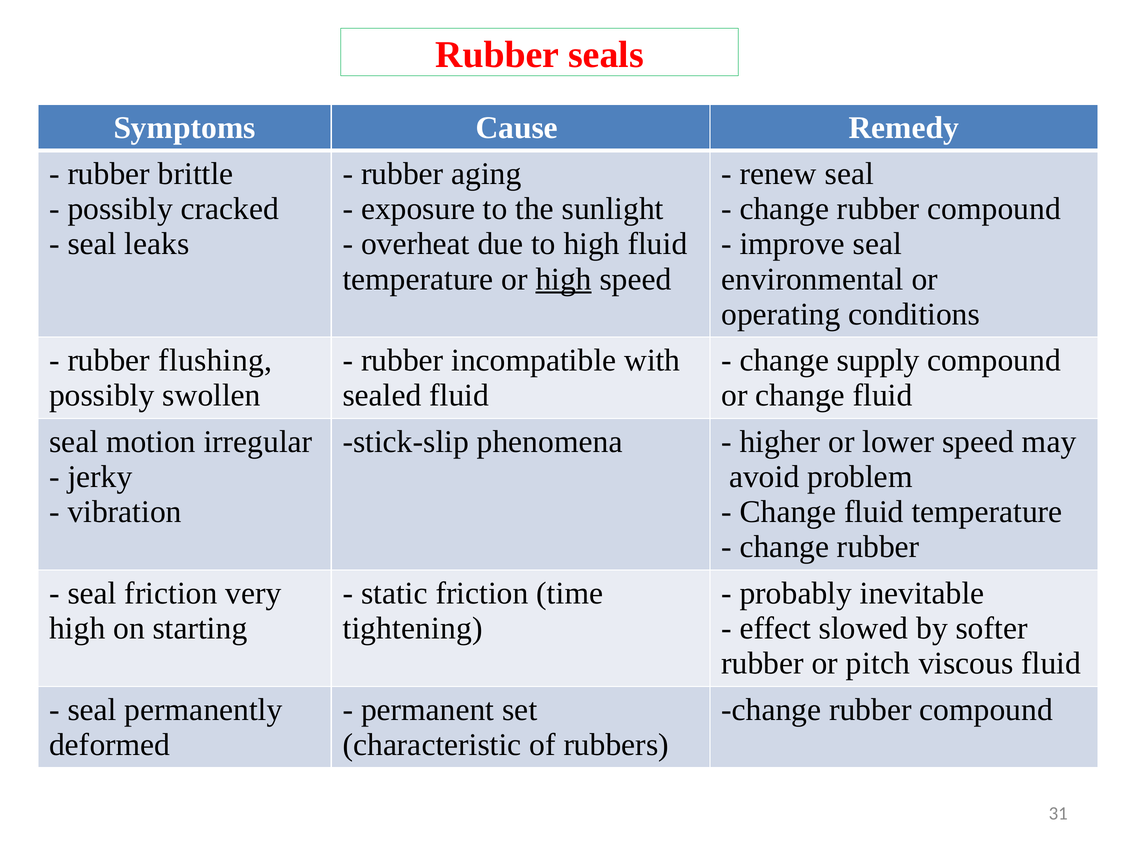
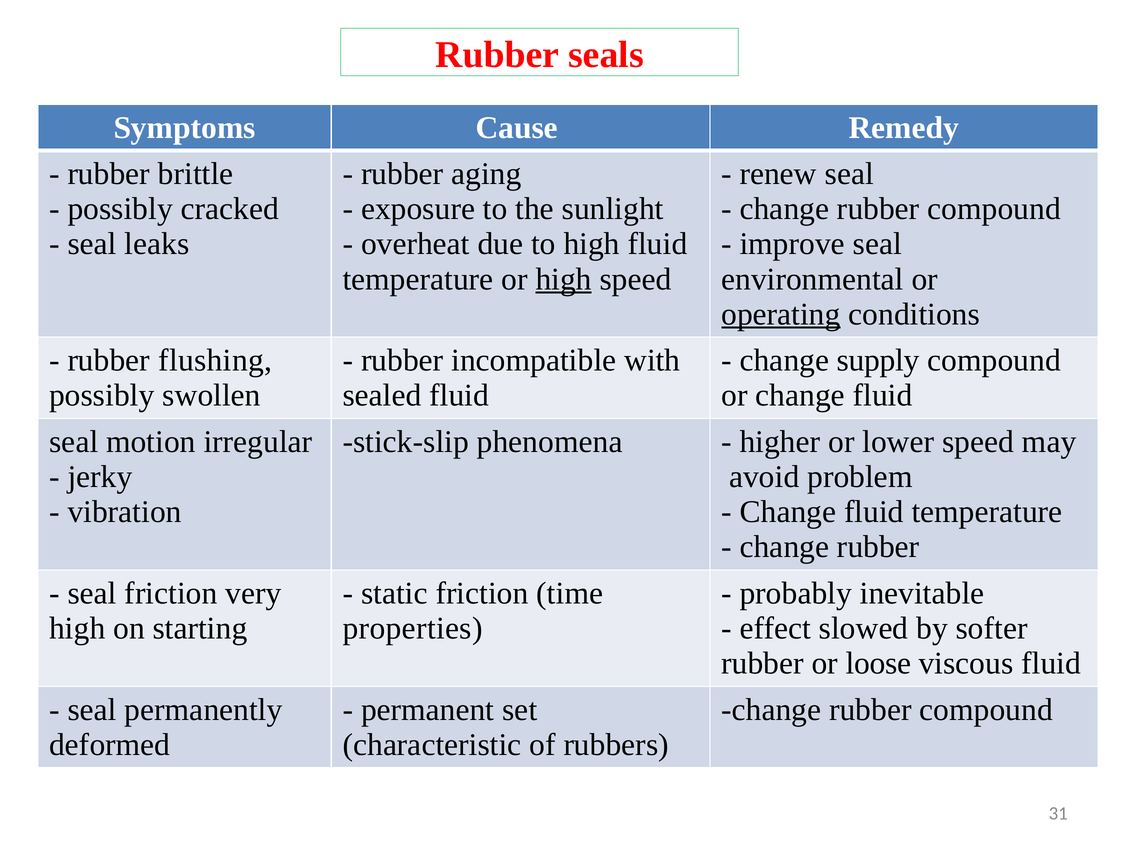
operating underline: none -> present (781, 314)
tightening: tightening -> properties (413, 628)
pitch: pitch -> loose (878, 663)
